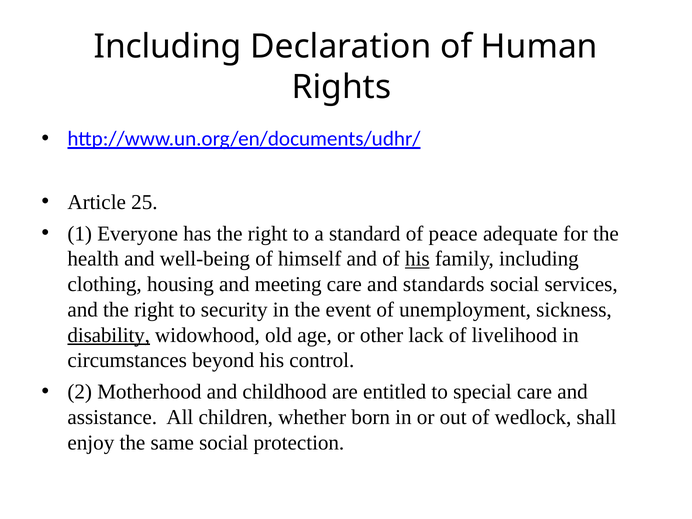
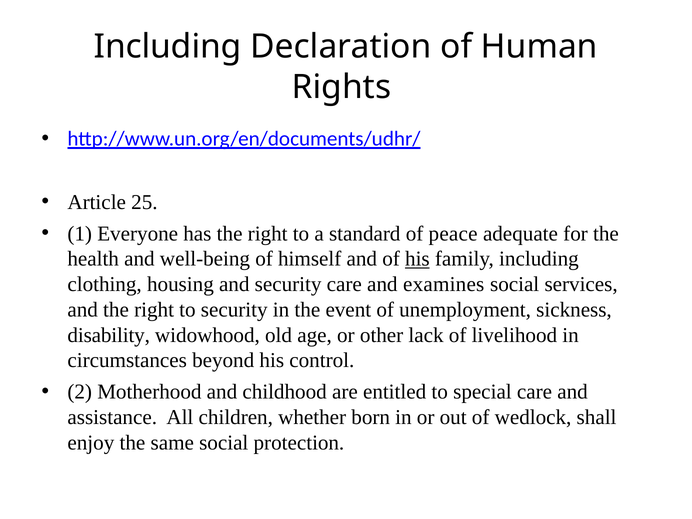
and meeting: meeting -> security (288, 284)
standards: standards -> examines (444, 284)
disability underline: present -> none (109, 335)
